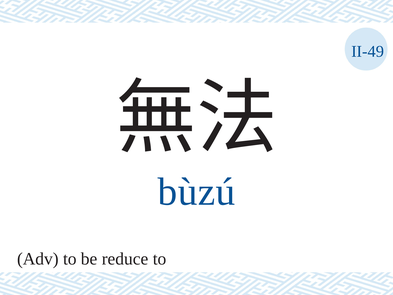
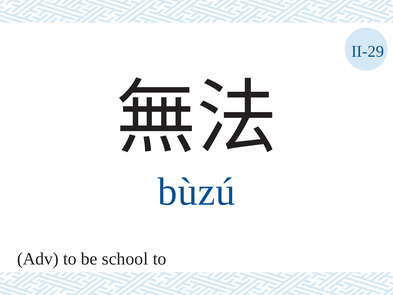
II-49: II-49 -> II-29 (368, 51)
reduce: reduce -> school (125, 259)
